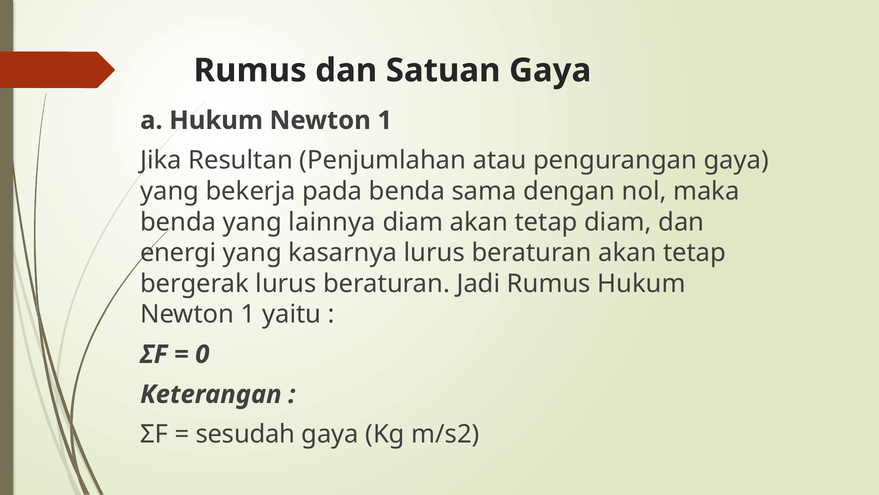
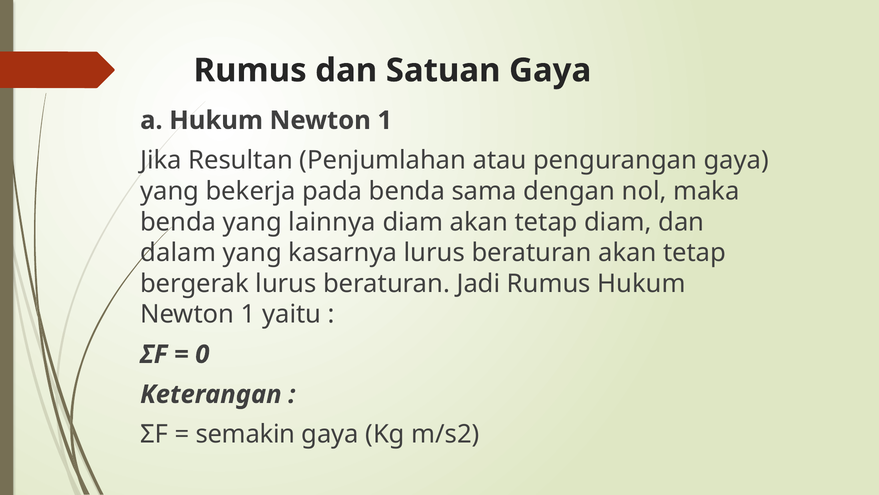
energi: energi -> dalam (178, 253)
sesudah: sesudah -> semakin (245, 434)
